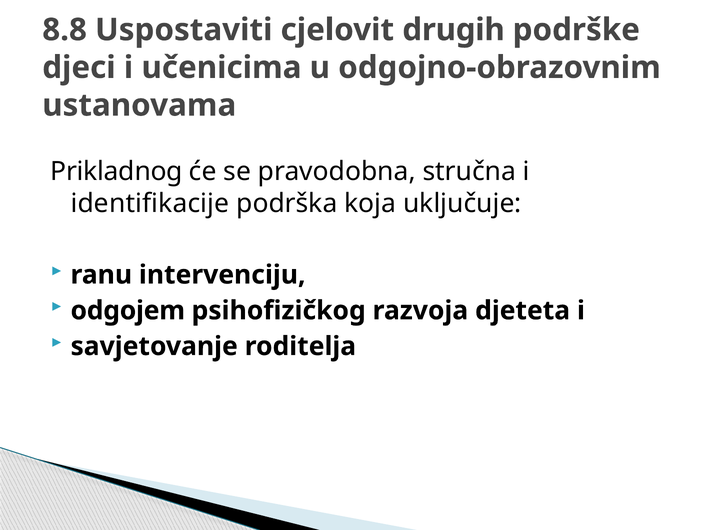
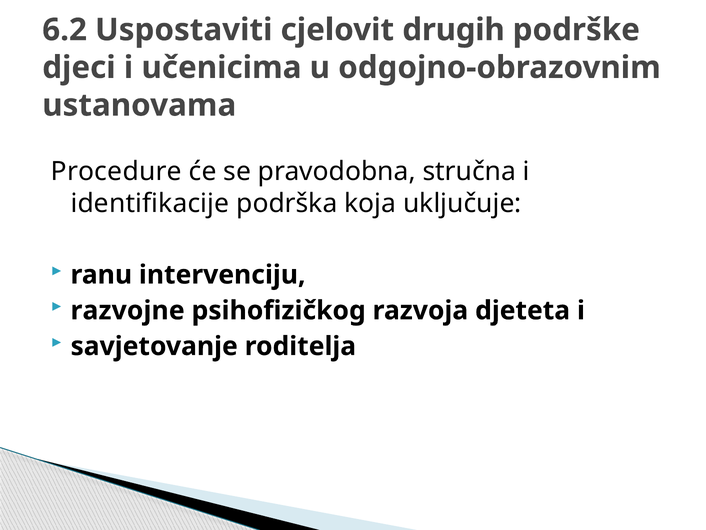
8.8: 8.8 -> 6.2 (65, 30)
Prikladnog: Prikladnog -> Procedure (116, 171)
odgojem: odgojem -> razvojne (128, 310)
